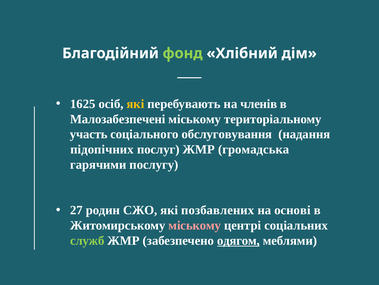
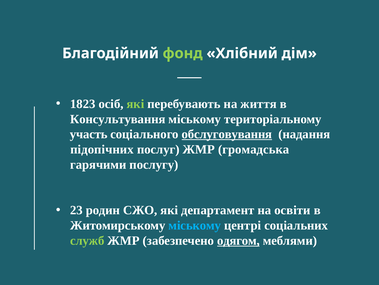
1625: 1625 -> 1823 (83, 104)
які colour: yellow -> light green (135, 104)
членів: членів -> життя (259, 104)
Малозабезпечені: Малозабезпечені -> Консультування (118, 119)
обслуговування underline: none -> present (227, 134)
27: 27 -> 23 (76, 210)
позбавлених: позбавлених -> департамент (218, 210)
основі: основі -> освіти (292, 210)
міському colour: pink -> light blue (195, 225)
